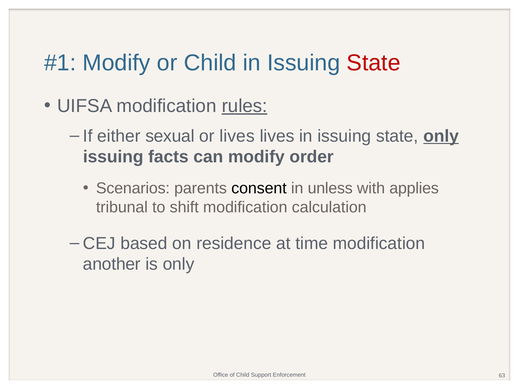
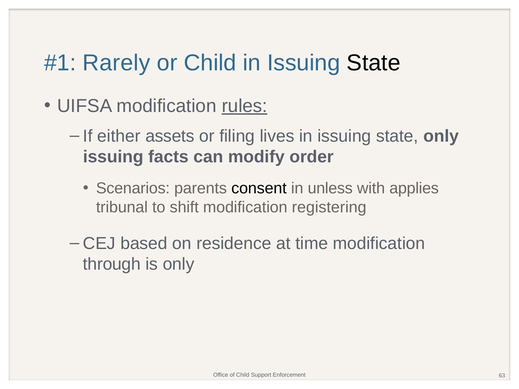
Modify: Modify -> Rarely (116, 63)
State colour: red -> black (374, 63)
sexual: sexual -> assets (170, 136)
or lives: lives -> filing (237, 136)
only underline: present -> none (441, 136)
calculation: calculation -> registering (329, 208)
another: another -> through (112, 264)
